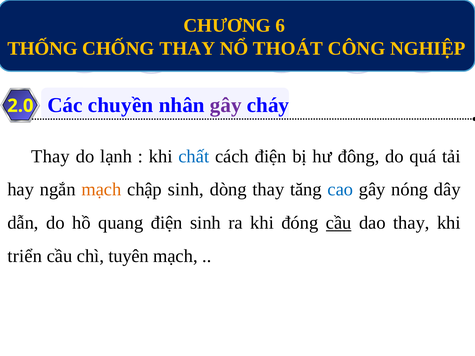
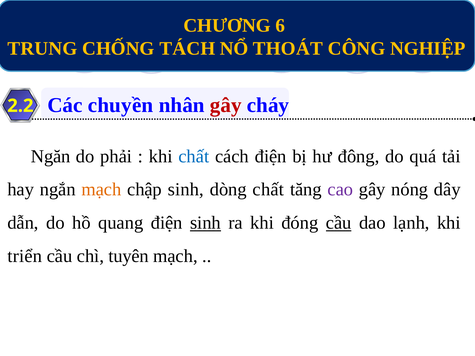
THỐNG: THỐNG -> TRUNG (42, 48)
CHỐNG THAY: THAY -> TÁCH (187, 48)
2.0: 2.0 -> 2.2 (20, 106)
gây colour: purple -> red (226, 105)
Thay: Thay -> Ngăn (51, 156)
lạnh: lạnh -> phải (116, 156)
dòng thay: thay -> chất (268, 190)
cao colour: blue -> purple (340, 190)
sinh underline: none -> present (205, 223)
dao thay: thay -> lạnh (411, 223)
